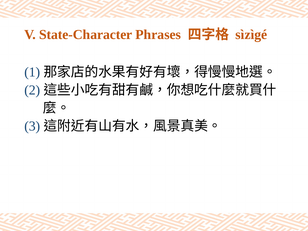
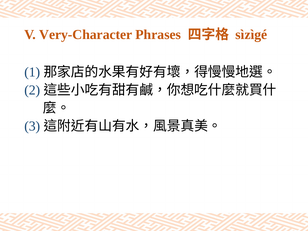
State-Character: State-Character -> Very-Character (86, 35)
